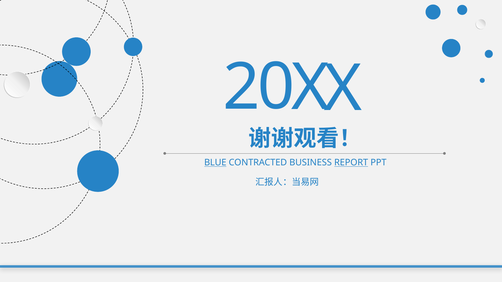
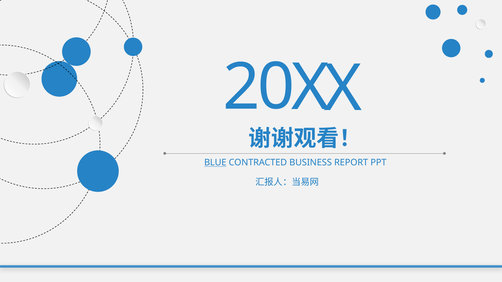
REPORT underline: present -> none (351, 163)
